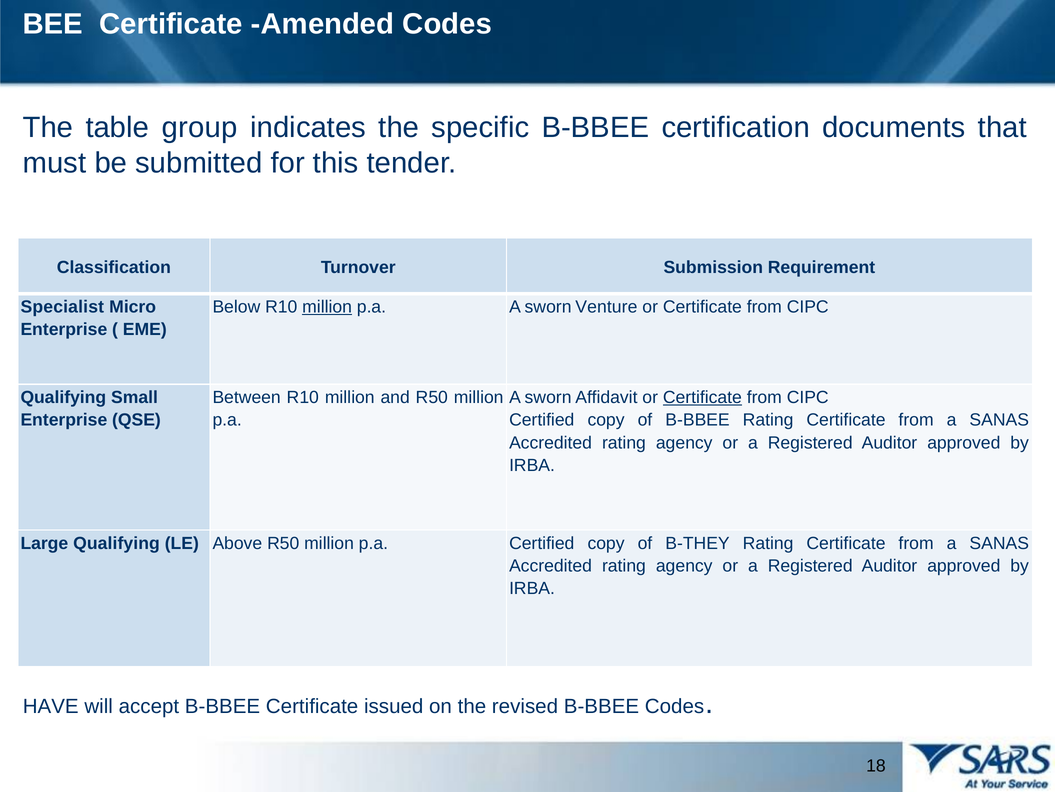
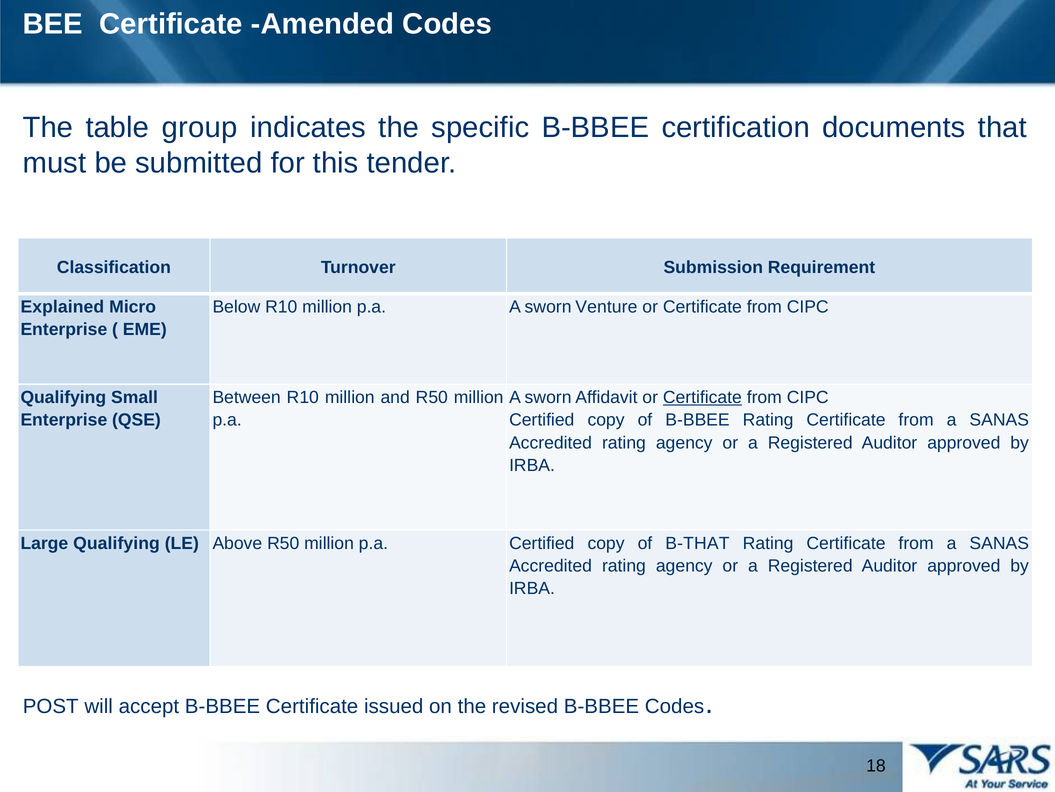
Specialist: Specialist -> Explained (62, 307)
million underline: present -> none (327, 307)
B-THEY: B-THEY -> B-THAT (697, 543)
HAVE: HAVE -> POST (51, 706)
